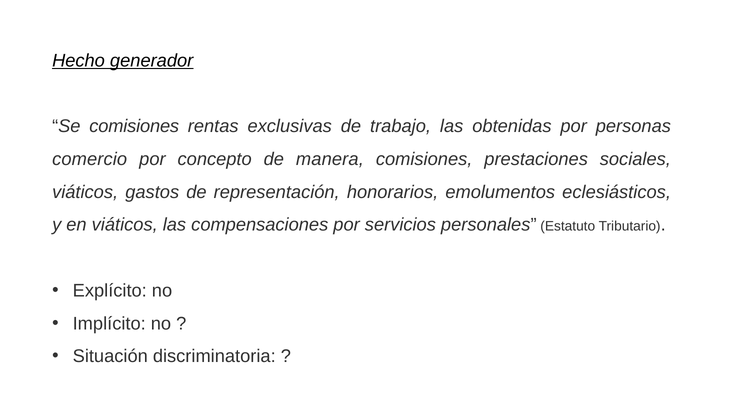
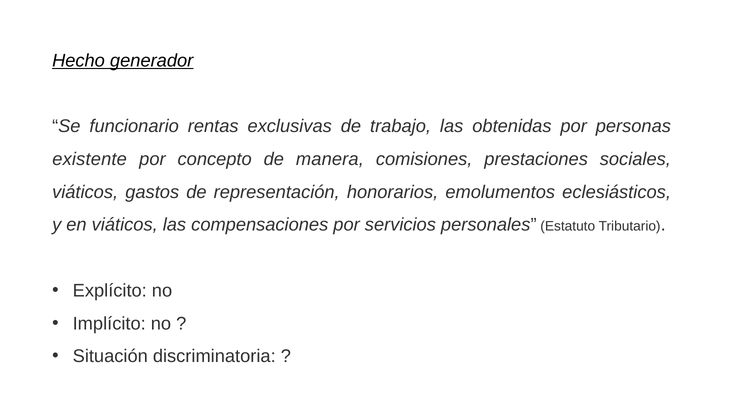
Se comisiones: comisiones -> funcionario (134, 126)
comercio: comercio -> existente (90, 159)
